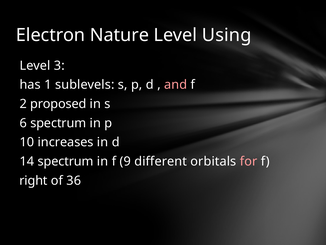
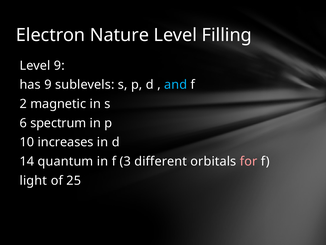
Using: Using -> Filling (227, 35)
Level 3: 3 -> 9 (59, 65)
has 1: 1 -> 9 (48, 85)
and colour: pink -> light blue (176, 85)
proposed: proposed -> magnetic (58, 104)
14 spectrum: spectrum -> quantum (66, 161)
9: 9 -> 3 (125, 161)
right: right -> light (33, 180)
36: 36 -> 25 (74, 180)
